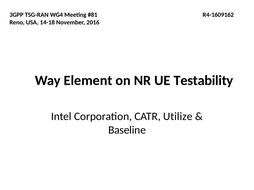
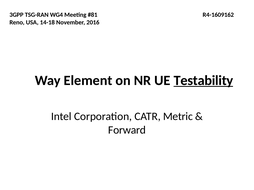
Testability underline: none -> present (203, 81)
Utilize: Utilize -> Metric (178, 117)
Baseline: Baseline -> Forward (127, 130)
